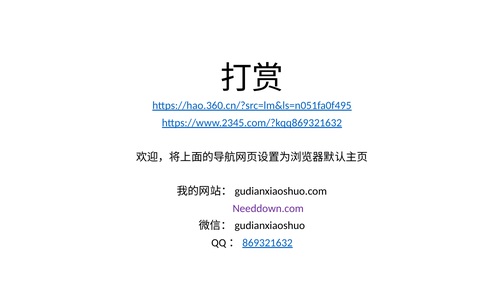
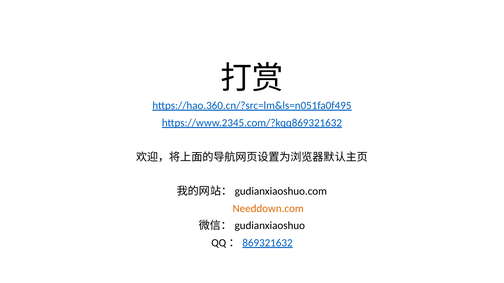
Needdown.com colour: purple -> orange (268, 209)
